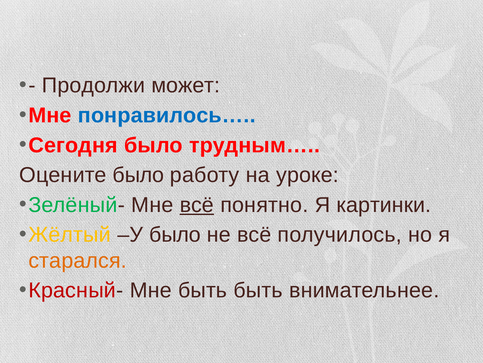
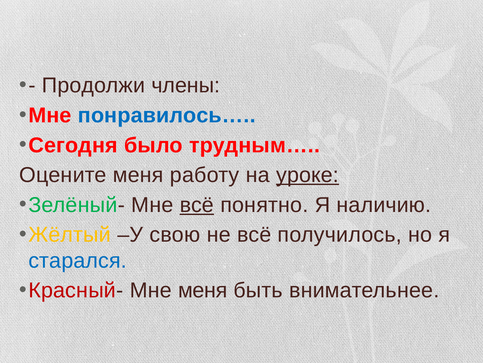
может: может -> члены (186, 85)
Оцените было: было -> меня (138, 175)
уроке underline: none -> present (308, 175)
картинки: картинки -> наличию (384, 205)
У было: было -> свою (175, 234)
старался colour: orange -> blue (78, 260)
Мне быть: быть -> меня (203, 290)
